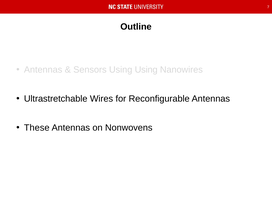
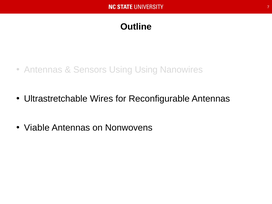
These: These -> Viable (37, 128)
